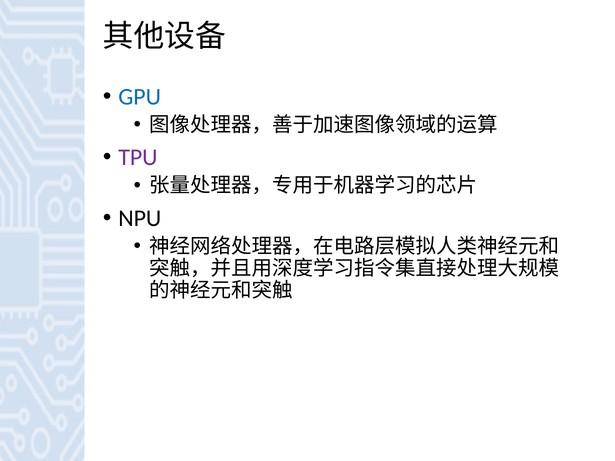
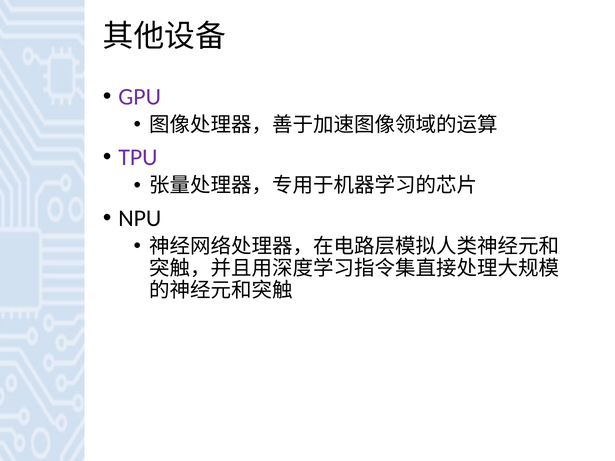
GPU colour: blue -> purple (140, 97)
